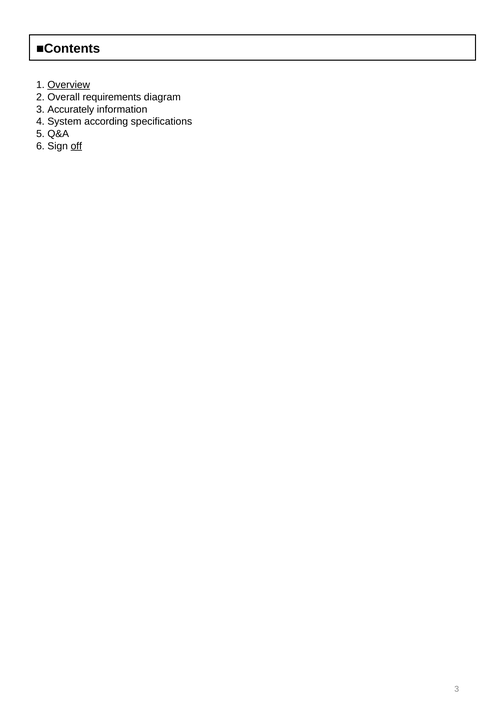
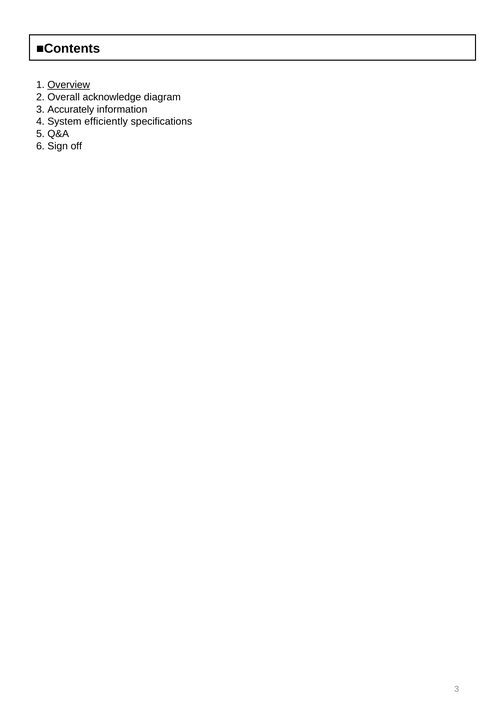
requirements: requirements -> acknowledge (112, 97)
according: according -> efficiently (106, 122)
off underline: present -> none (76, 146)
